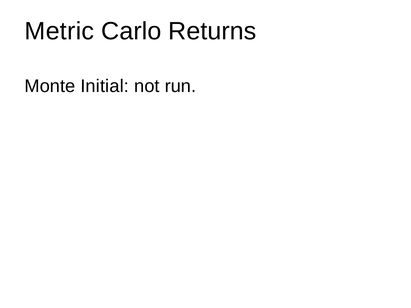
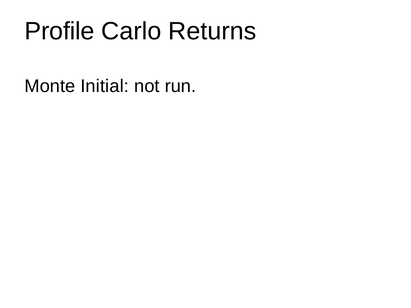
Metric: Metric -> Profile (60, 31)
